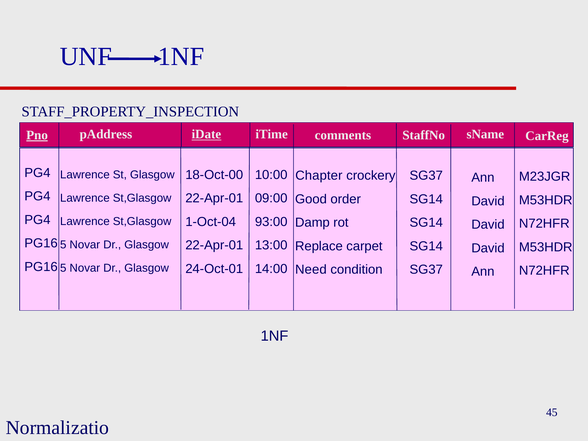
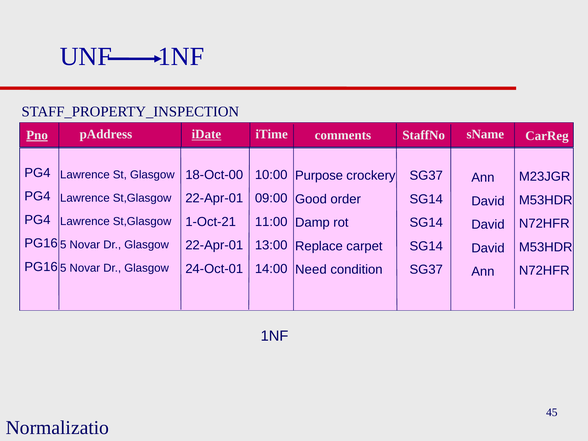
Chapter: Chapter -> Purpose (319, 176)
1-Oct-04: 1-Oct-04 -> 1-Oct-21 (211, 222)
93:00: 93:00 -> 11:00 (271, 222)
